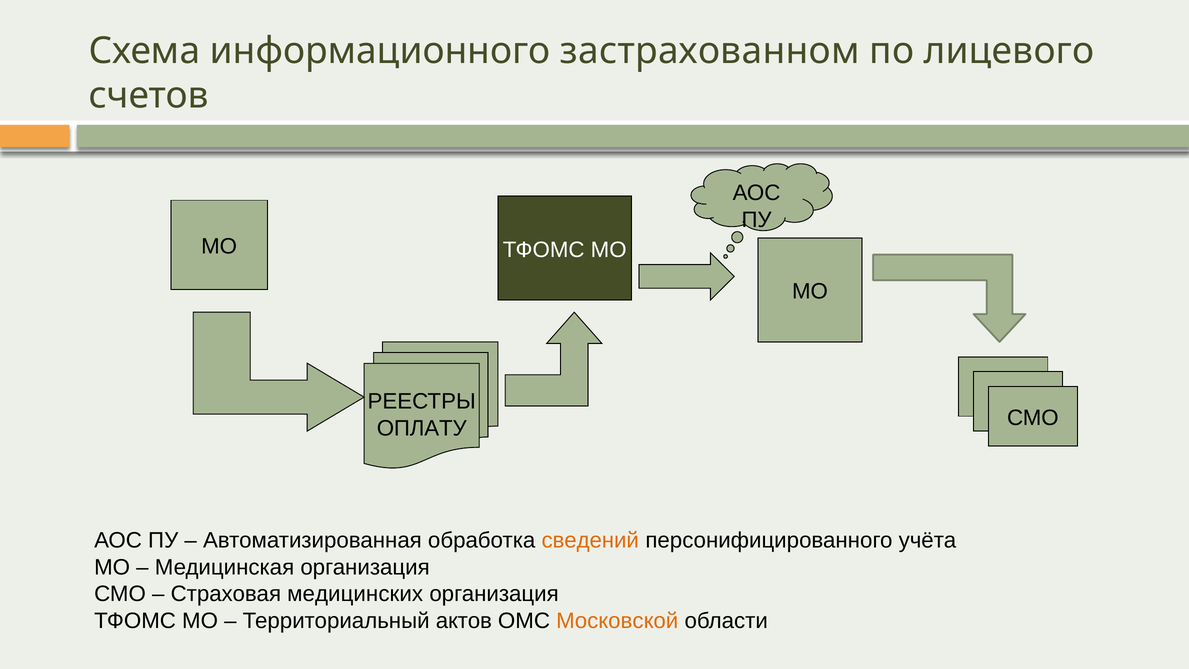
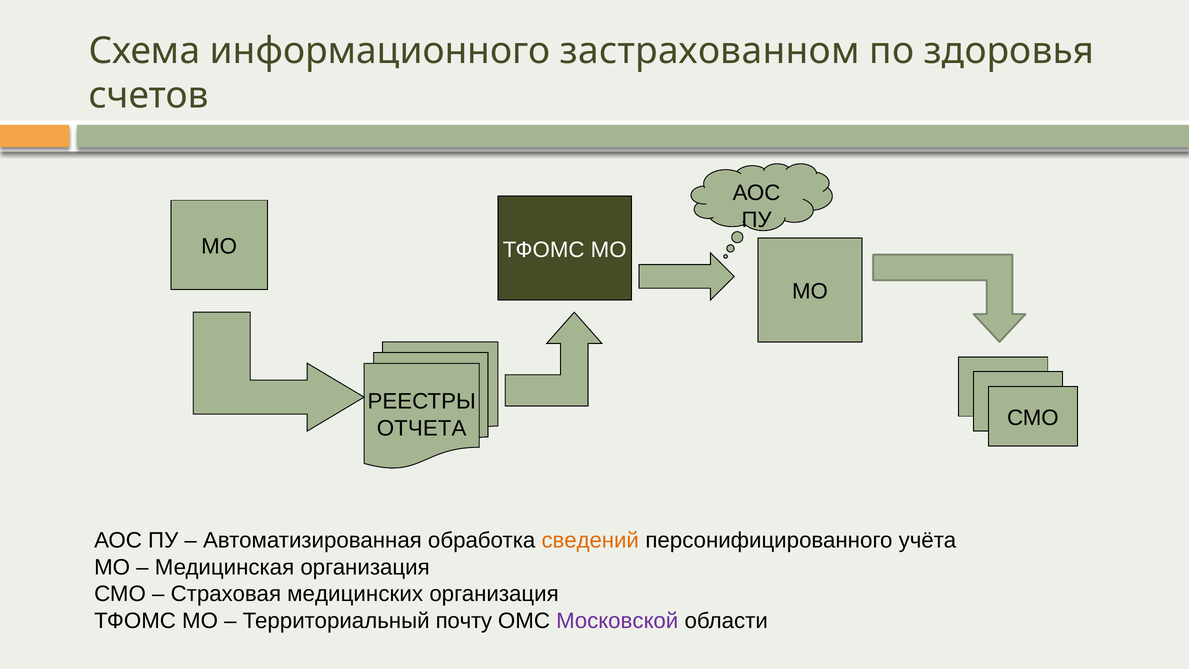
лицевого: лицевого -> здоровья (1009, 51)
ОПЛАТУ: ОПЛАТУ -> ОТЧЕТА (422, 428)
актов: актов -> почту (464, 621)
Московской colour: orange -> purple (617, 621)
